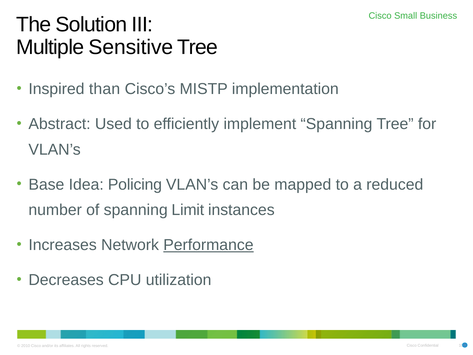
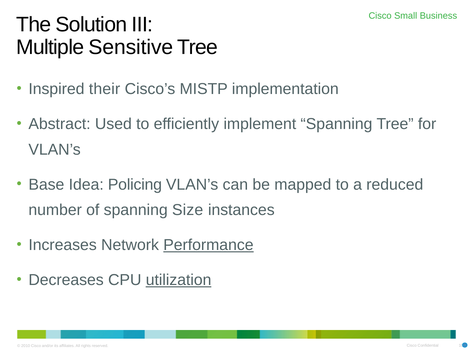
than: than -> their (105, 89)
Limit: Limit -> Size (188, 210)
utilization underline: none -> present (179, 280)
